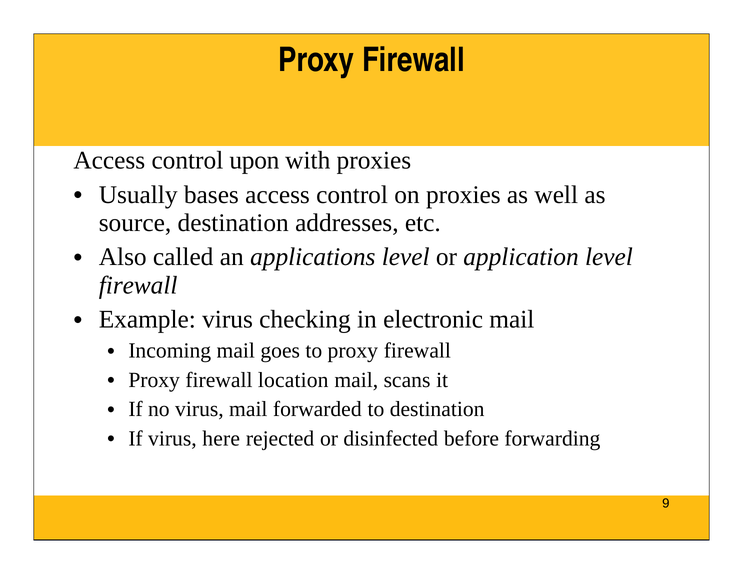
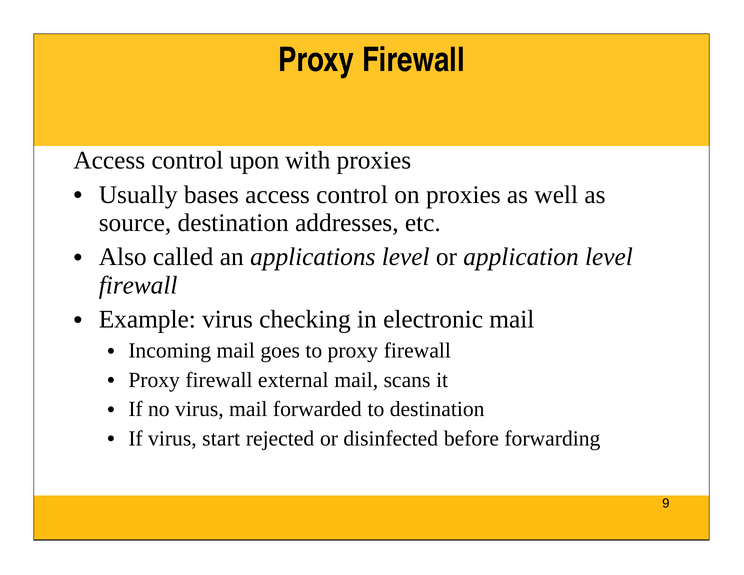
location: location -> external (293, 380)
here: here -> start (221, 438)
